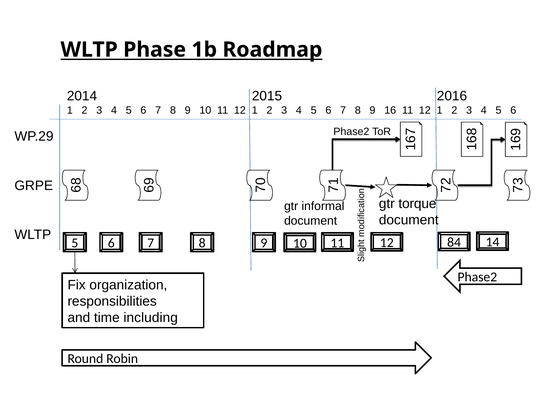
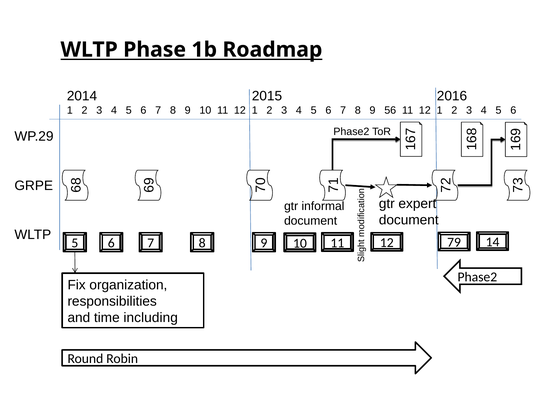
16: 16 -> 56 (390, 110)
torque: torque -> expert (417, 204)
84: 84 -> 79 (454, 242)
